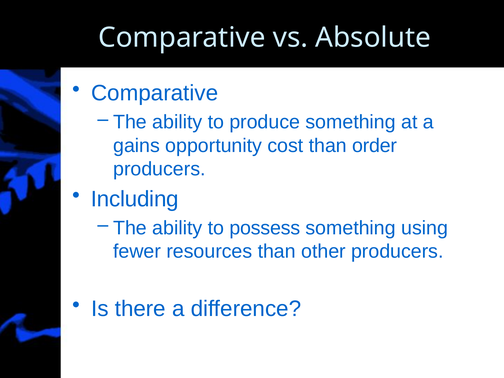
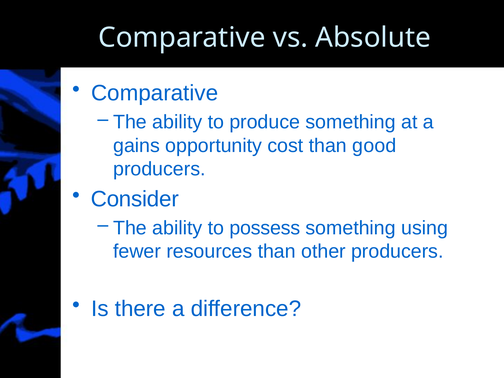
order: order -> good (374, 146)
Including: Including -> Consider (135, 199)
